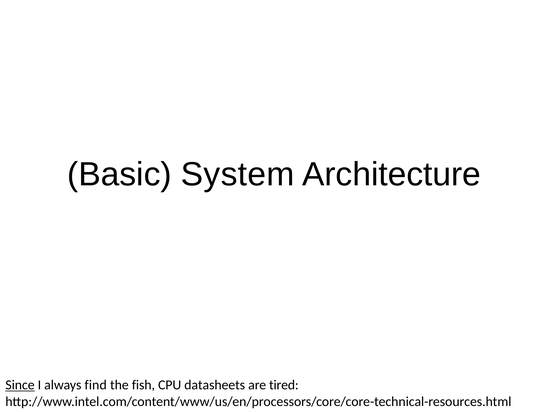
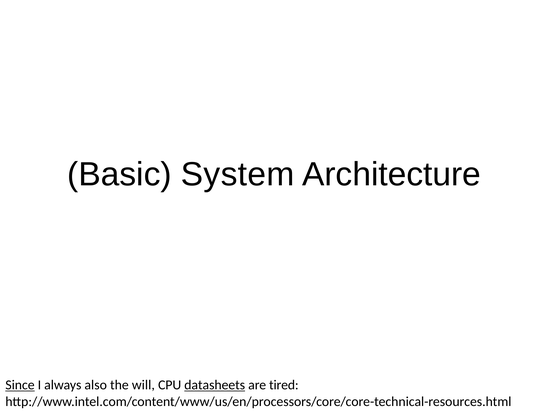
find: find -> also (96, 385)
fish: fish -> will (143, 385)
datasheets underline: none -> present (215, 385)
